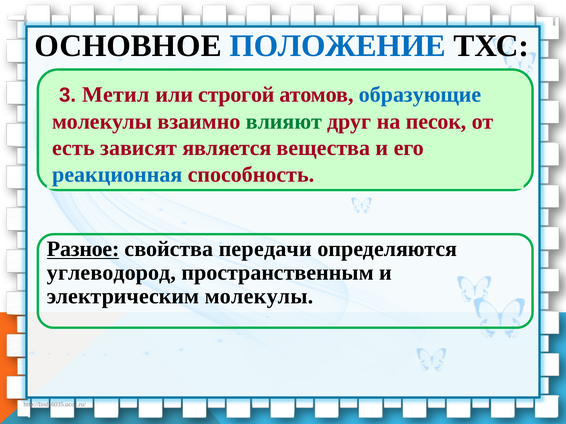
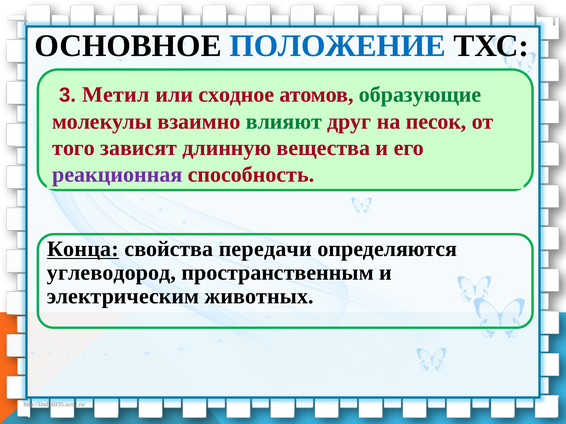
строгой: строгой -> сходное (236, 95)
образующие colour: blue -> green (420, 95)
есть: есть -> того (74, 148)
является: является -> длинную (227, 148)
реакционная colour: blue -> purple (117, 175)
Разное: Разное -> Конца (83, 249)
электрическим молекулы: молекулы -> животных (259, 297)
